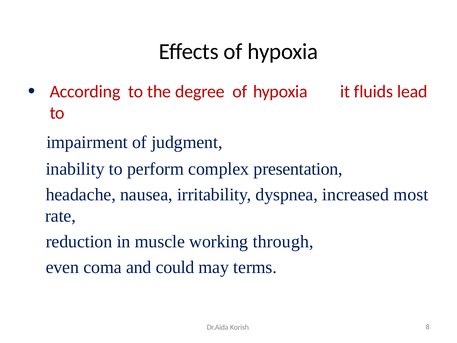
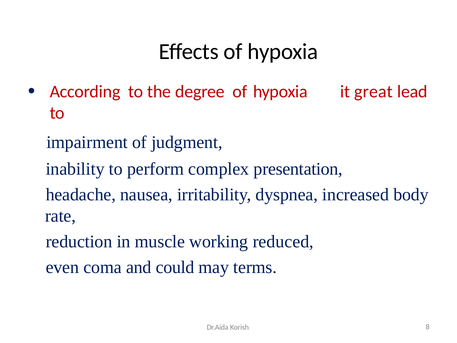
fluids: fluids -> great (373, 92)
most: most -> body (411, 195)
through: through -> reduced (283, 242)
